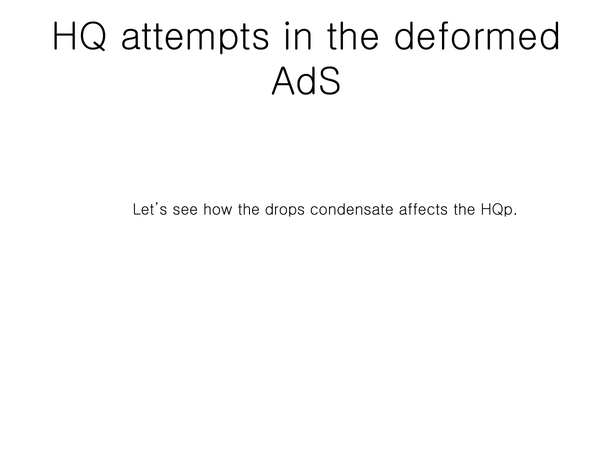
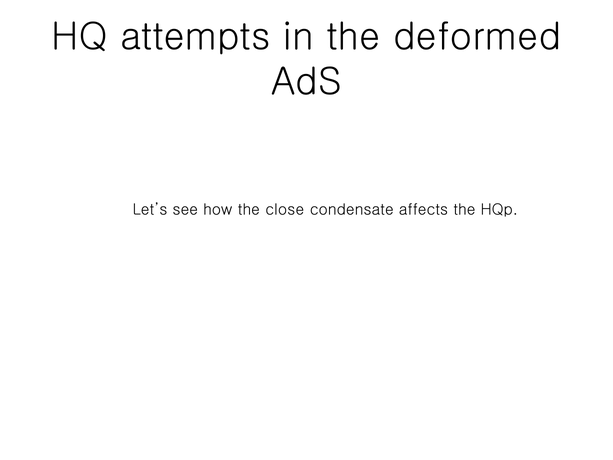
drops: drops -> close (285, 210)
